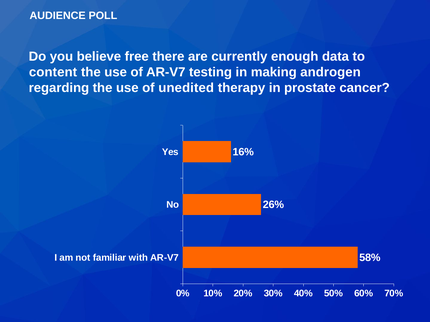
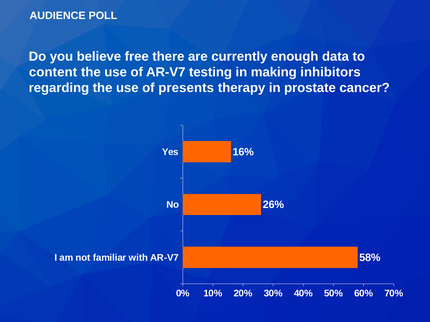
androgen: androgen -> inhibitors (331, 72)
unedited: unedited -> presents (186, 88)
